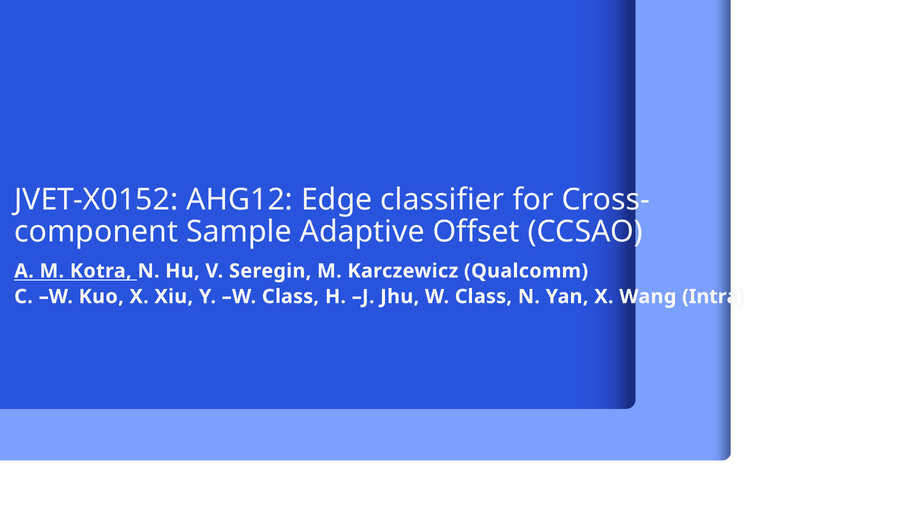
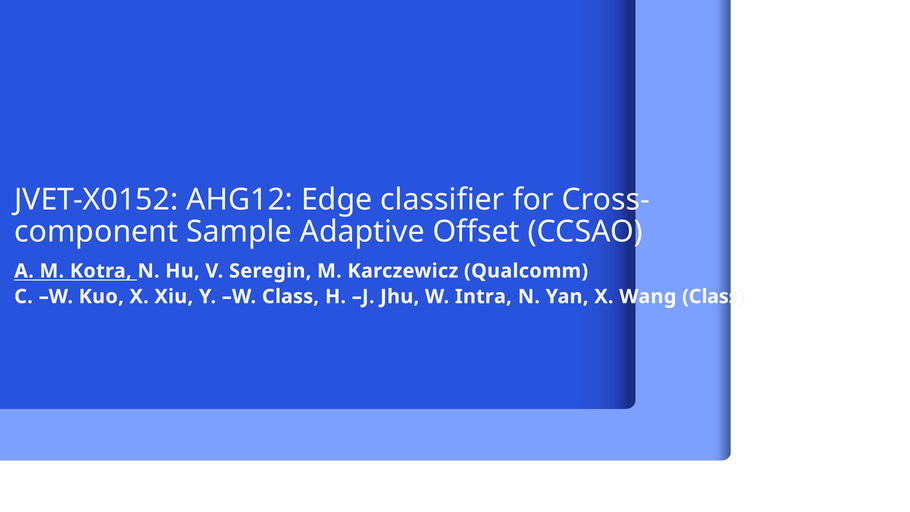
Jhu W Class: Class -> Intra (483, 296)
Wang Intra: Intra -> Class (714, 296)
